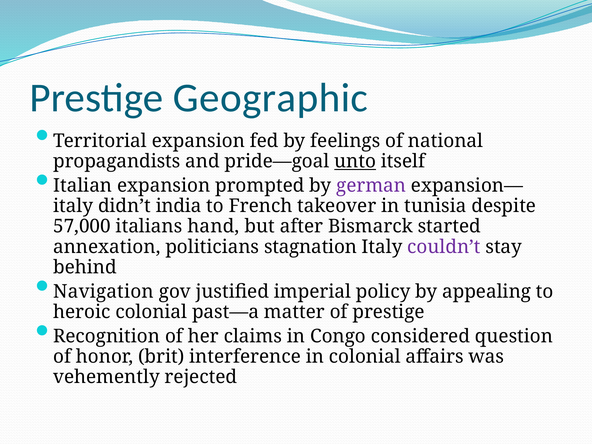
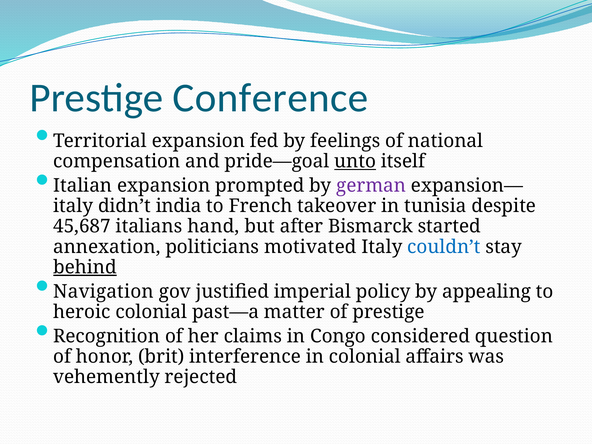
Geographic: Geographic -> Conference (270, 98)
propagandists: propagandists -> compensation (117, 161)
57,000: 57,000 -> 45,687 (82, 226)
stagnation: stagnation -> motivated (310, 247)
couldn’t colour: purple -> blue (444, 247)
behind underline: none -> present (85, 267)
